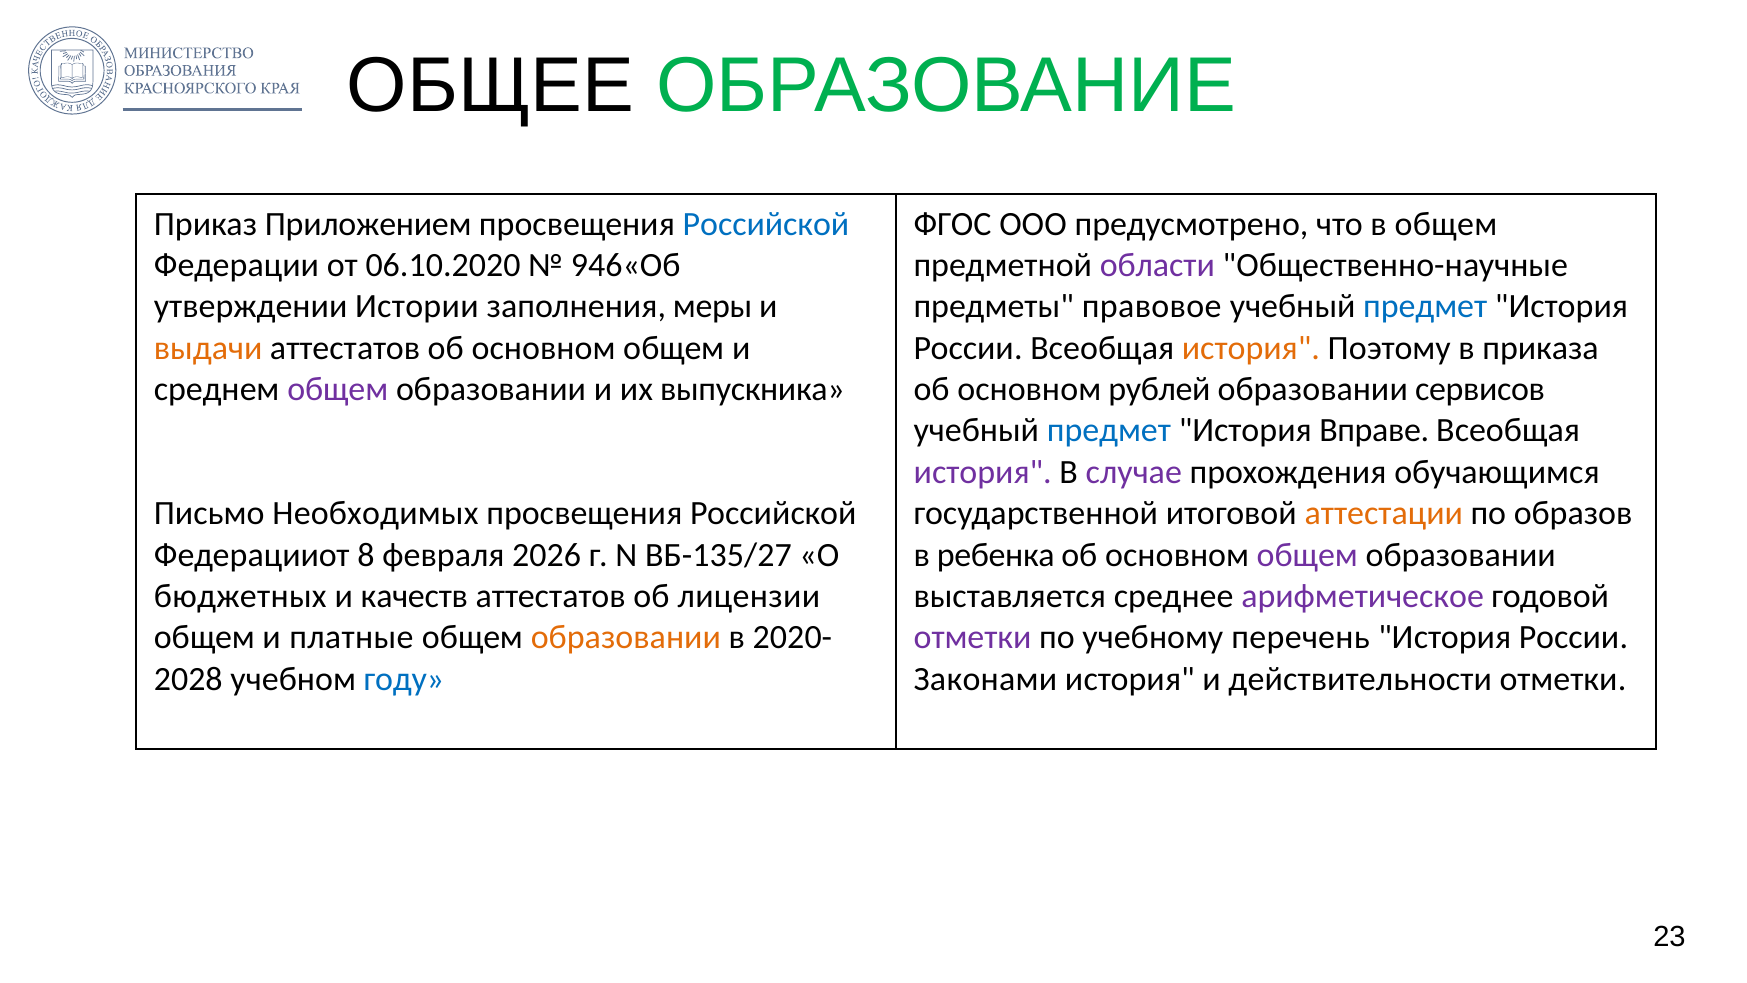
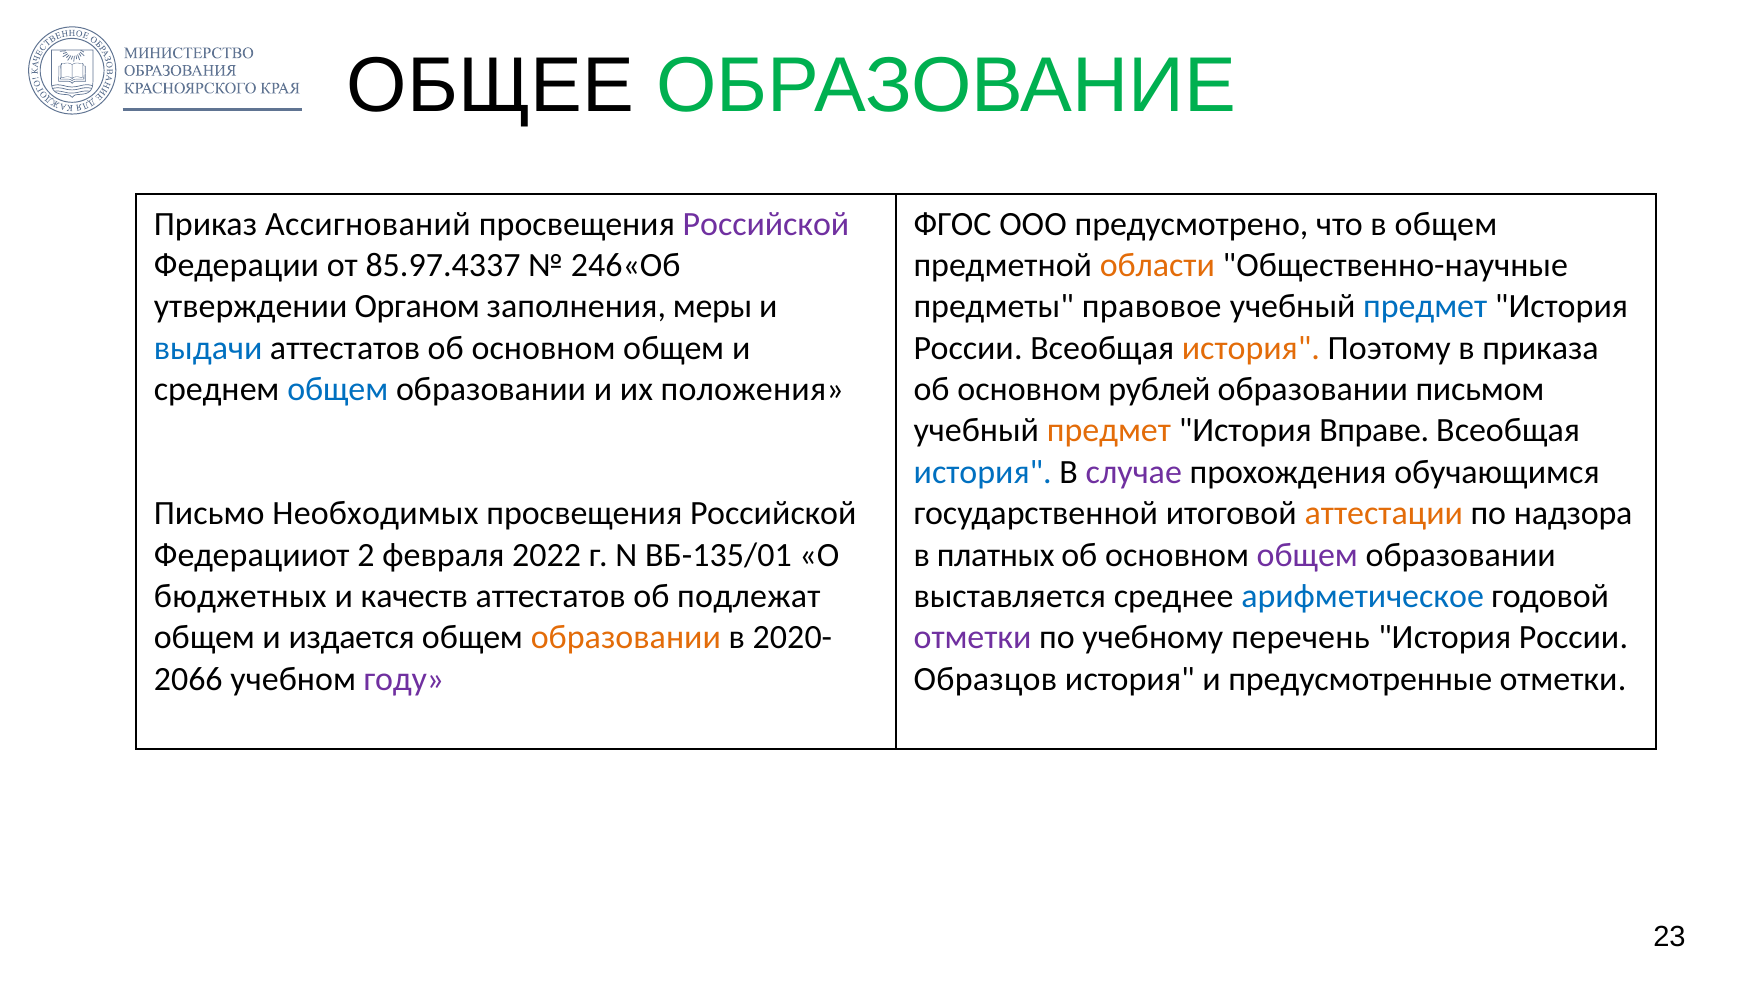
Приложением: Приложением -> Ассигнований (368, 224)
Российской colour: blue -> purple (766, 224)
06.10.2020: 06.10.2020 -> 85.97.4337 (443, 265)
946«Об: 946«Об -> 246«Об (626, 265)
области colour: purple -> orange (1157, 265)
Истории: Истории -> Органом (417, 307)
выдачи colour: orange -> blue (208, 348)
общем colour: purple -> blue (338, 389)
выпускника: выпускника -> положения (752, 389)
сервисов: сервисов -> письмом (1480, 389)
предмет colour: blue -> orange (1109, 431)
история colour: purple -> blue (983, 472)
образов: образов -> надзора (1573, 513)
8: 8 -> 2 (366, 555)
2026: 2026 -> 2022 (547, 555)
ВБ-135/27: ВБ-135/27 -> ВБ-135/01 (718, 555)
ребенка: ребенка -> платных (996, 555)
лицензии: лицензии -> подлежат (749, 596)
арифметическое colour: purple -> blue (1363, 596)
платные: платные -> издается (352, 637)
2028: 2028 -> 2066 (188, 679)
году colour: blue -> purple (404, 679)
Законами: Законами -> Образцов (985, 679)
действительности: действительности -> предусмотренные (1360, 679)
